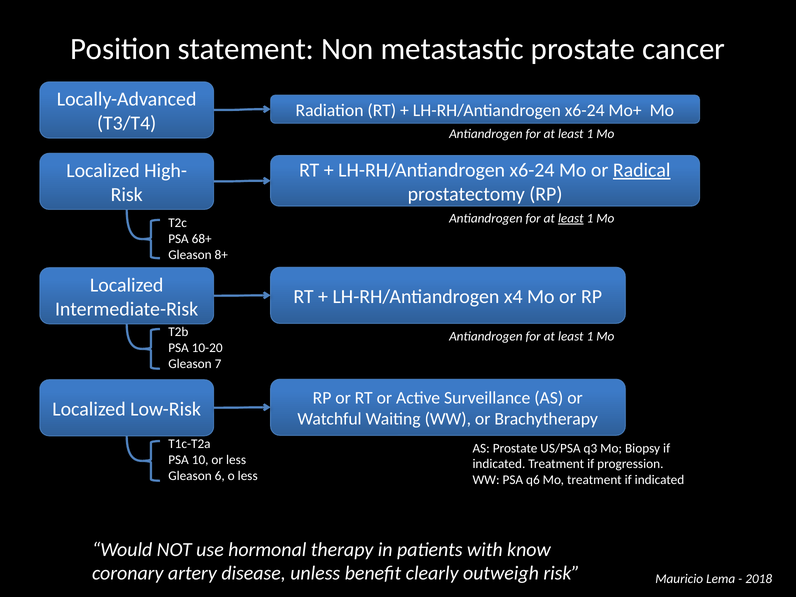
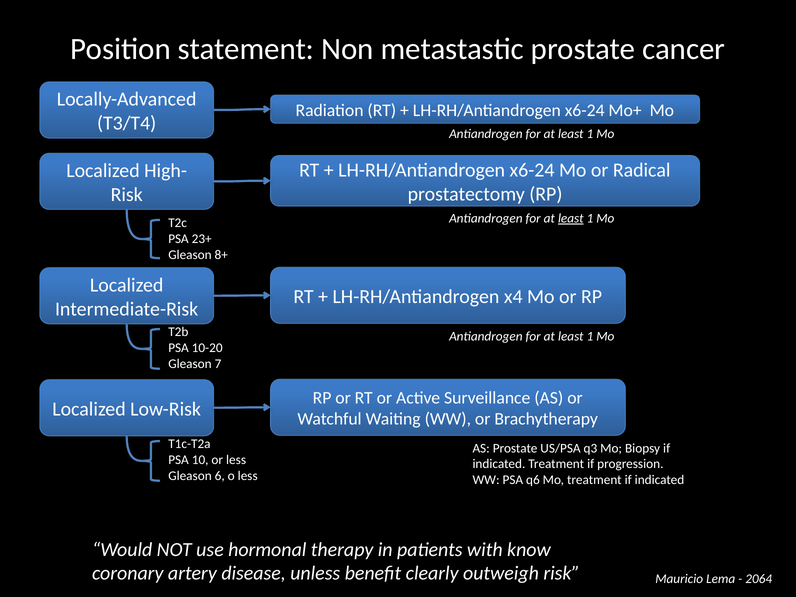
Radical underline: present -> none (642, 170)
68+: 68+ -> 23+ (202, 239)
2018: 2018 -> 2064 (759, 579)
